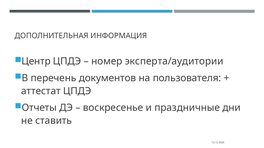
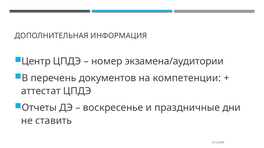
эксперта/аудитории: эксперта/аудитории -> экзамена/аудитории (174, 62)
пользователя: пользователя -> компетенции (187, 78)
